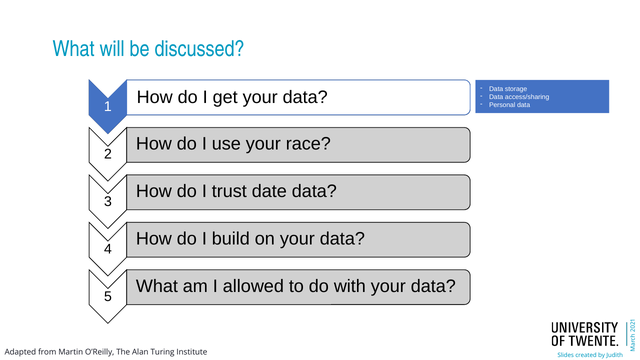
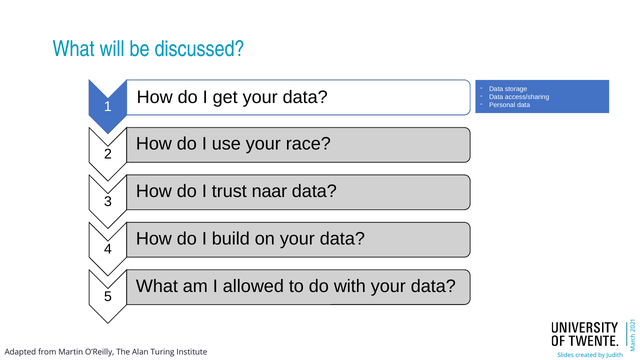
date: date -> naar (269, 191)
